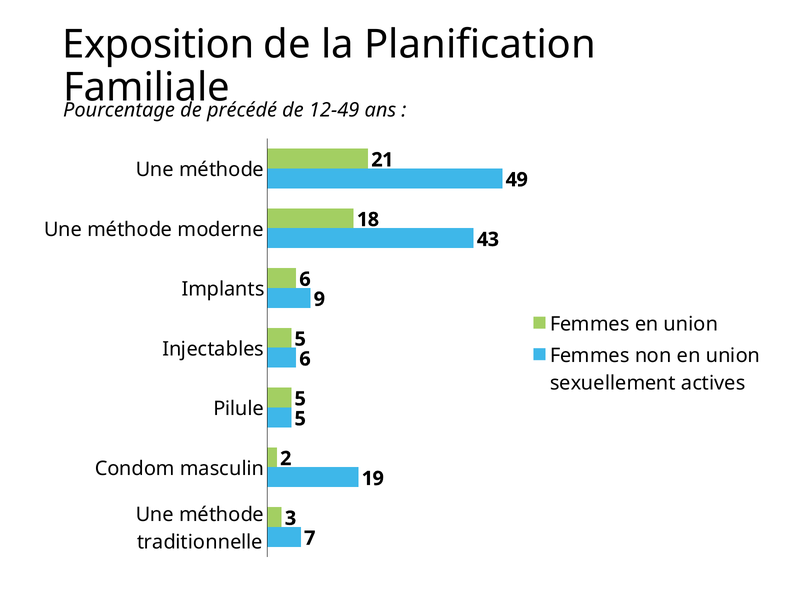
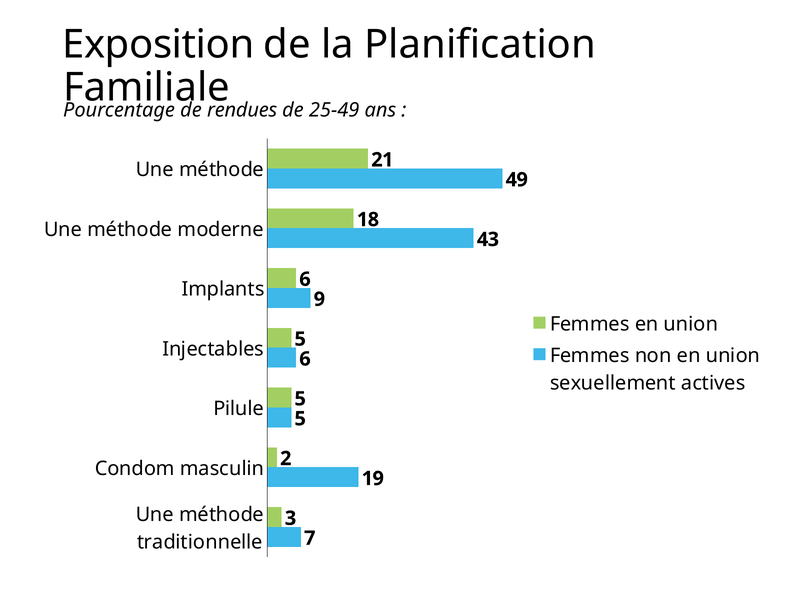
précédé: précédé -> rendues (242, 110)
12-49: 12-49 -> 25-49 (334, 110)
